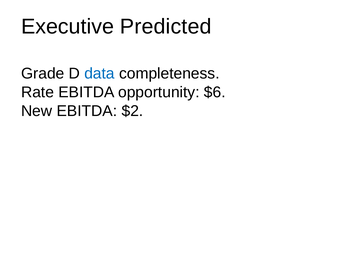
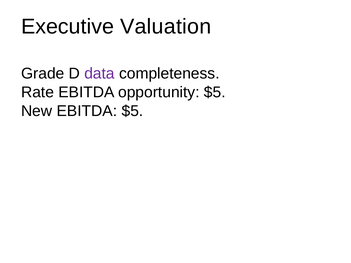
Predicted: Predicted -> Valuation (166, 27)
data colour: blue -> purple (99, 74)
opportunity $6: $6 -> $5 (215, 92)
EBITDA $2: $2 -> $5 (132, 111)
